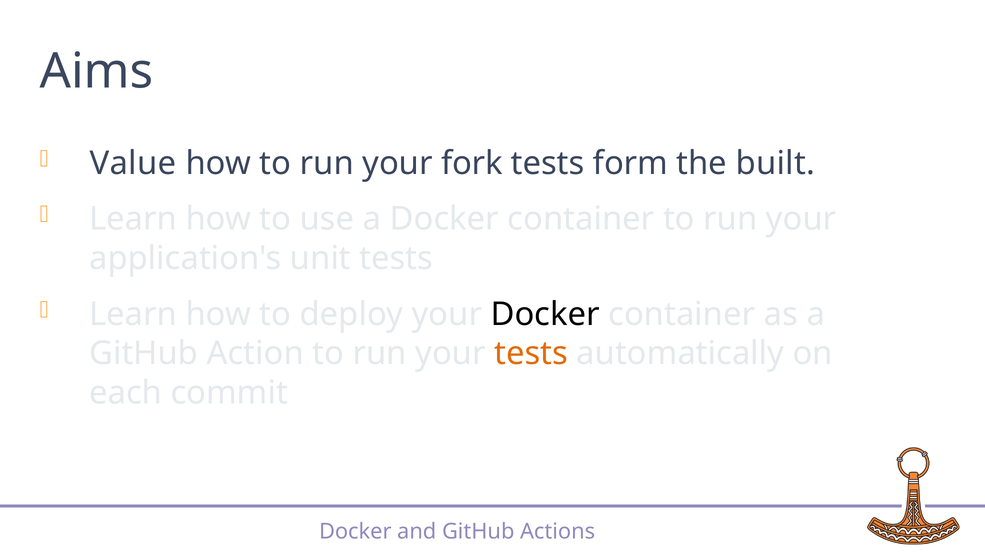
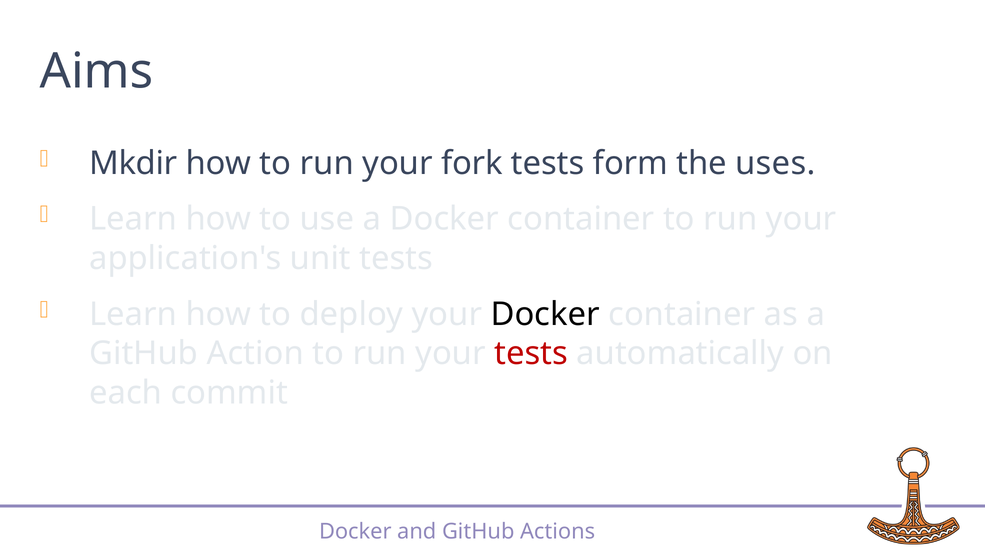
Value: Value -> Mkdir (133, 163)
built: built -> uses (775, 163)
tests colour: orange -> red (531, 354)
